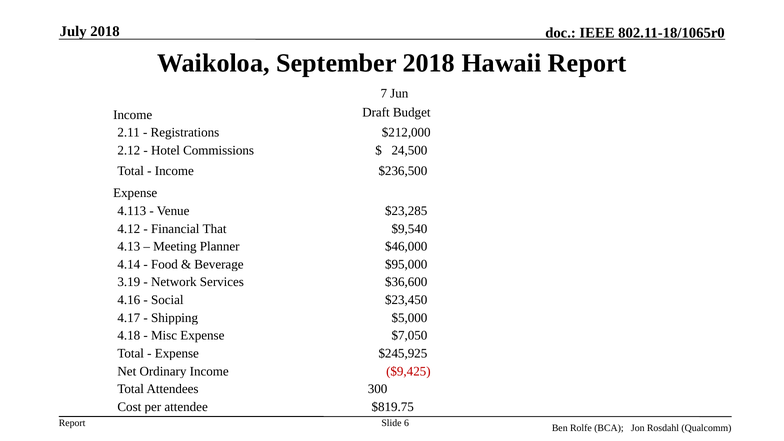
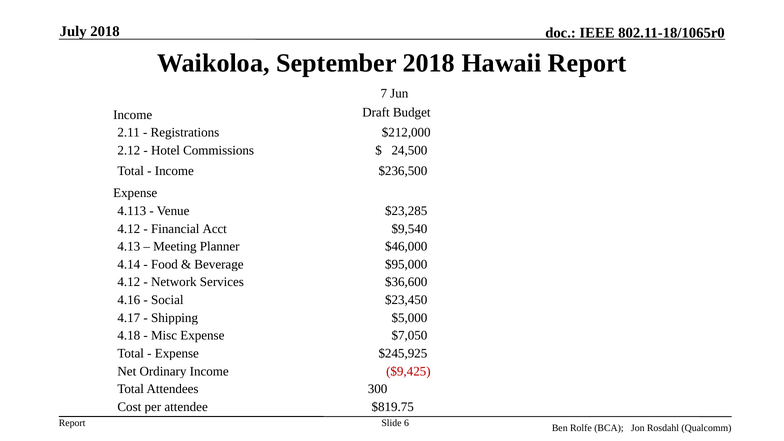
That: That -> Acct (215, 229)
3.19: 3.19 -> 4.12 (129, 282)
